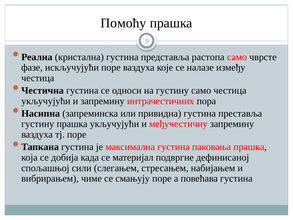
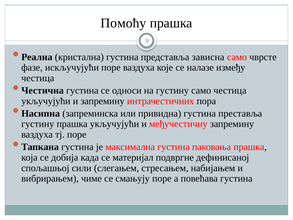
растопа: растопа -> зависна (208, 57)
